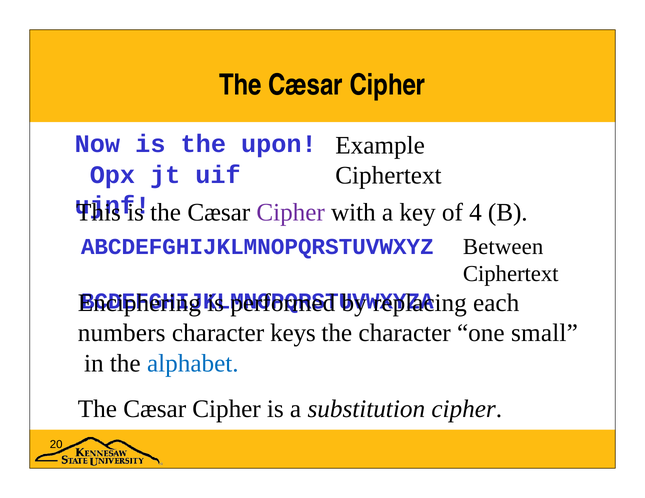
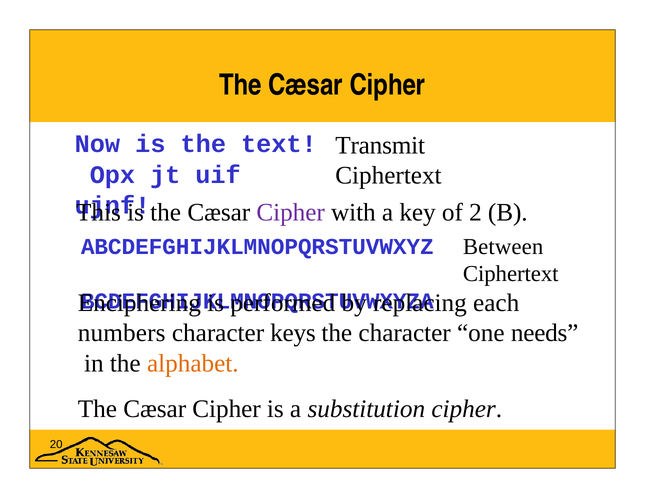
Example: Example -> Transmit (380, 145)
upon: upon -> text (279, 144)
4: 4 -> 2 (475, 213)
small: small -> needs (545, 333)
alphabet colour: blue -> orange (193, 364)
